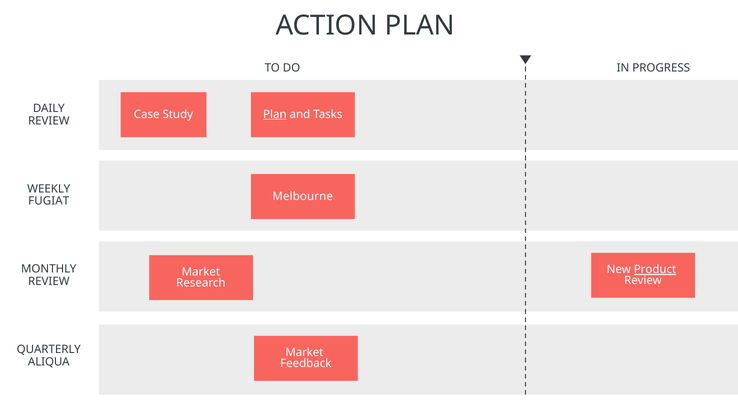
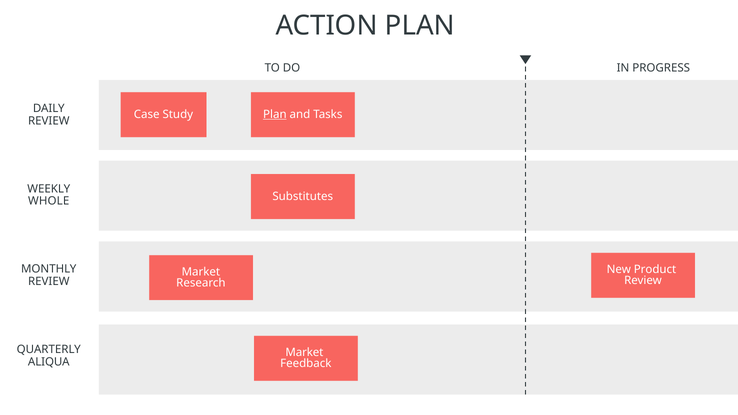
Melbourne: Melbourne -> Substitutes (303, 196)
FUGIAT: FUGIAT -> WHOLE (49, 201)
Product underline: present -> none (655, 270)
